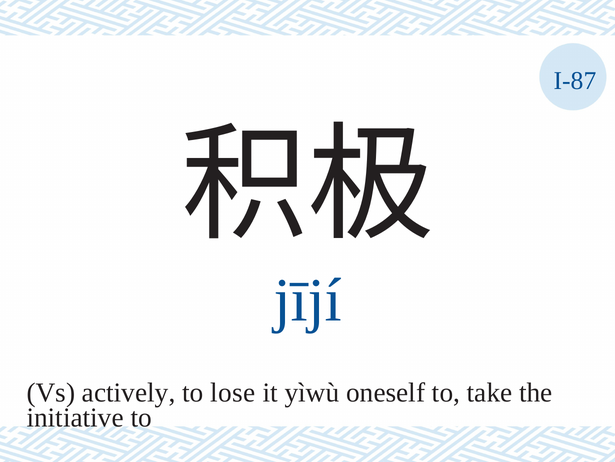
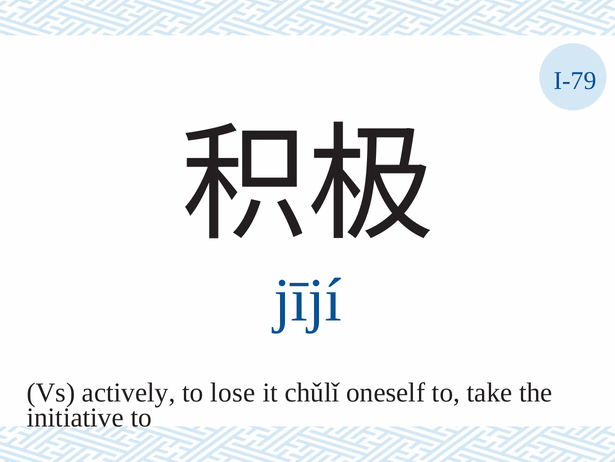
I-87: I-87 -> I-79 (575, 81)
yìwù: yìwù -> chǔlǐ (312, 392)
